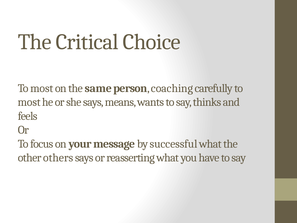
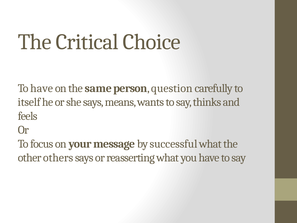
most: most -> have (42, 88)
coaching: coaching -> question (172, 88)
most: most -> itself (29, 102)
